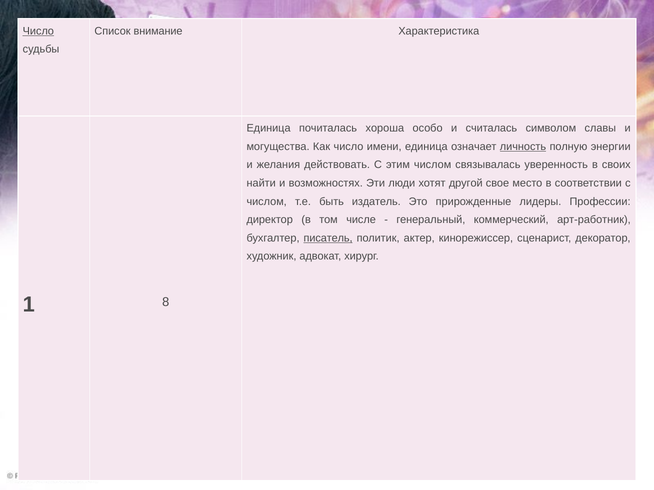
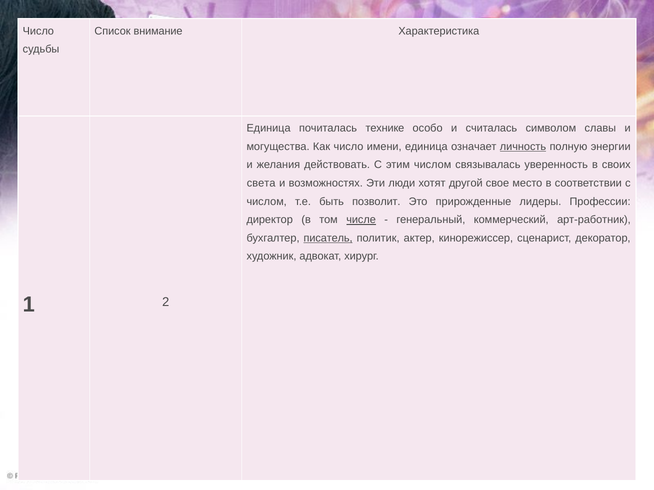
Число underline: present -> none (38, 31)
хороша: хороша -> технике (385, 128)
найти: найти -> света (261, 183)
издатель: издатель -> позволит (376, 202)
числе underline: none -> present (361, 220)
8: 8 -> 2 (166, 302)
